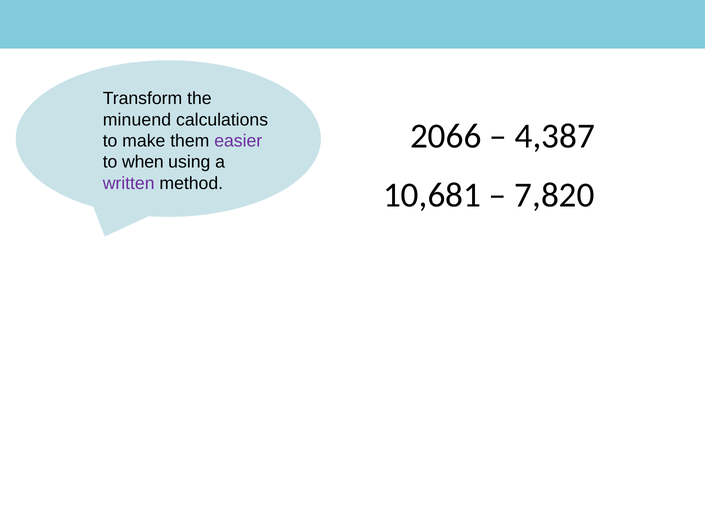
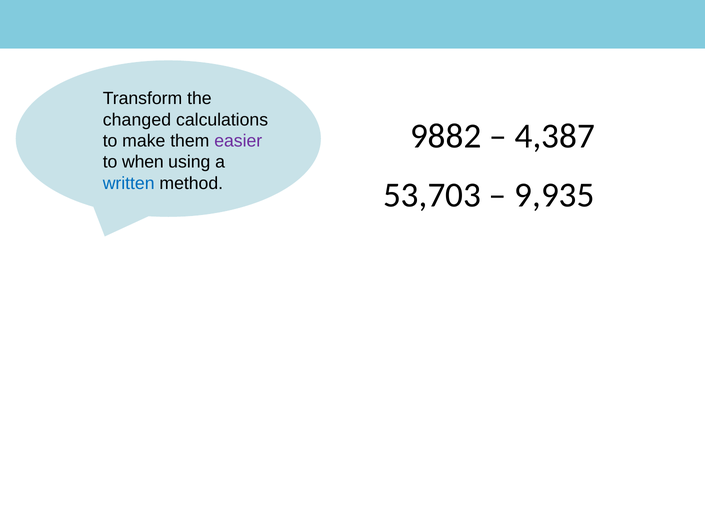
minuend: minuend -> changed (137, 120)
2066: 2066 -> 9882 (446, 136)
written colour: purple -> blue (129, 183)
10,681: 10,681 -> 53,703 (432, 195)
7,820: 7,820 -> 9,935 (555, 195)
